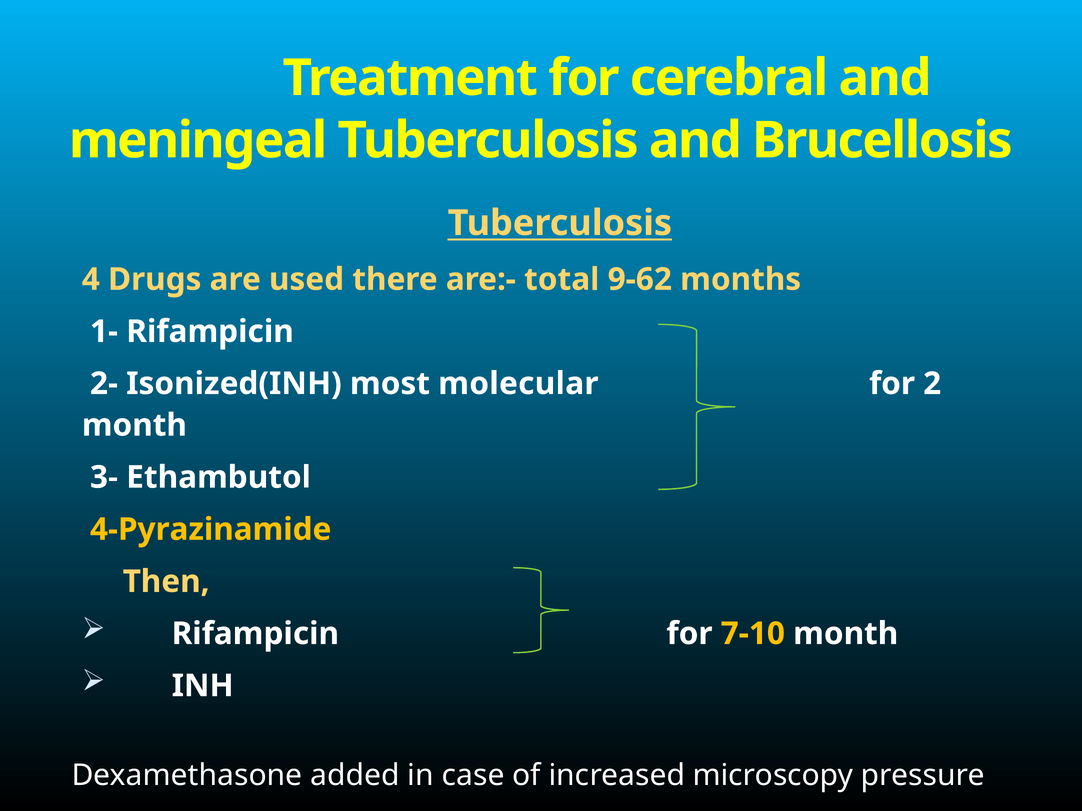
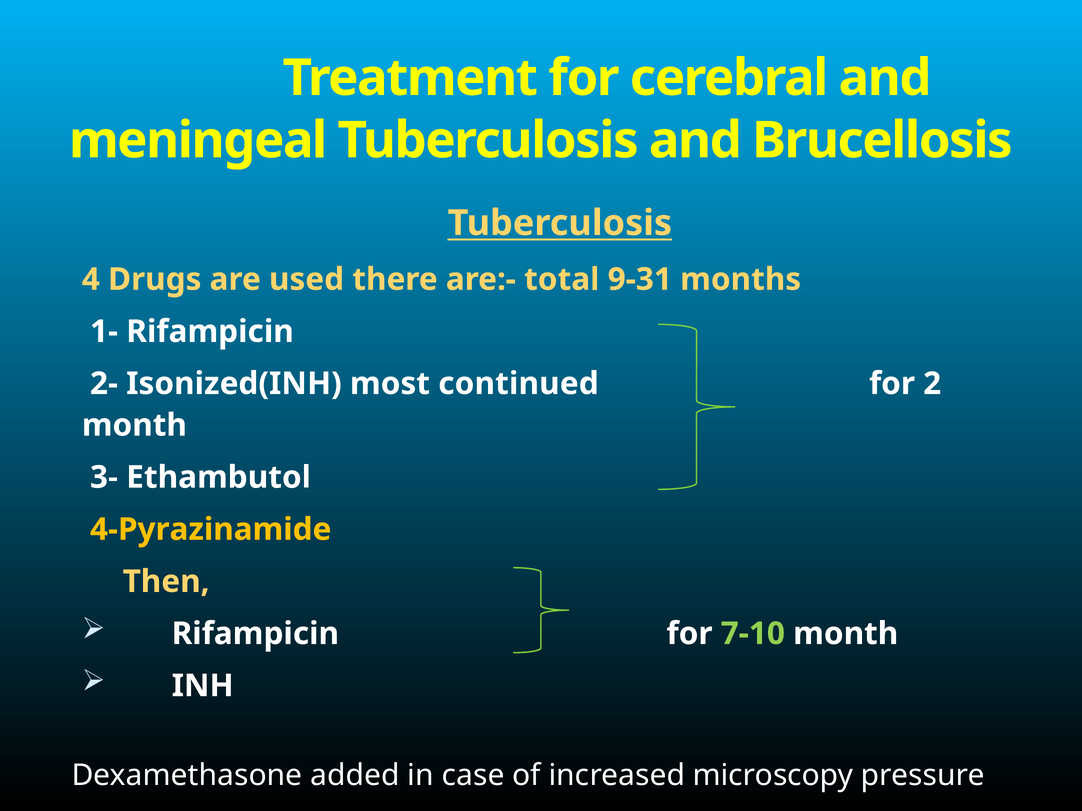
9-62: 9-62 -> 9-31 (640, 280)
molecular: molecular -> continued (518, 384)
7-10 colour: yellow -> light green (753, 634)
